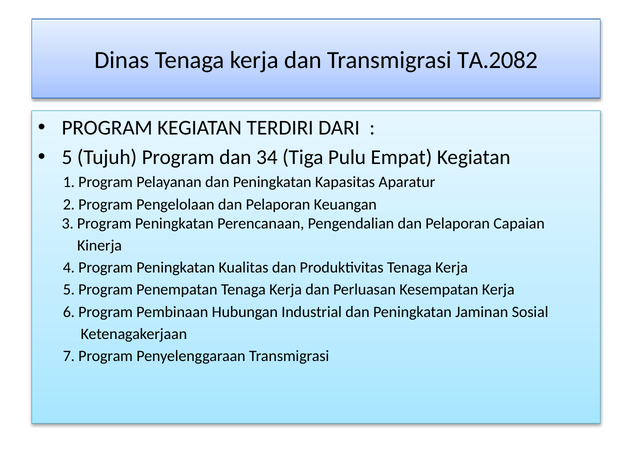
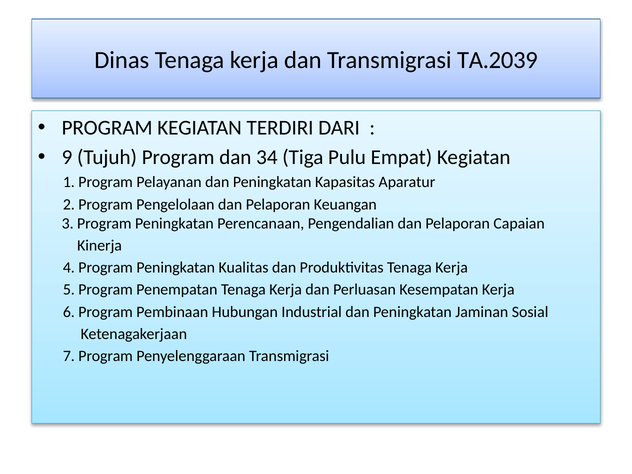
TA.2082: TA.2082 -> TA.2039 (497, 60)
5: 5 -> 9 (67, 157)
